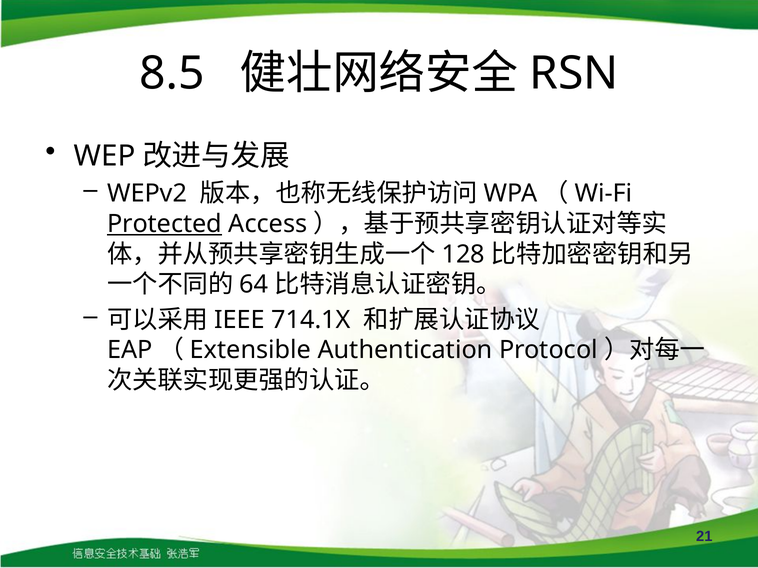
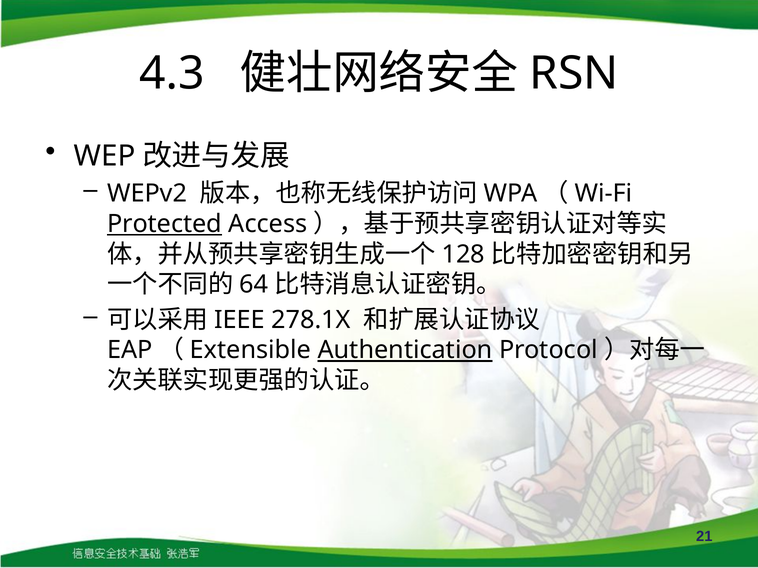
8.5: 8.5 -> 4.3 (172, 73)
714.1X: 714.1X -> 278.1X (311, 320)
Authentication underline: none -> present (405, 350)
